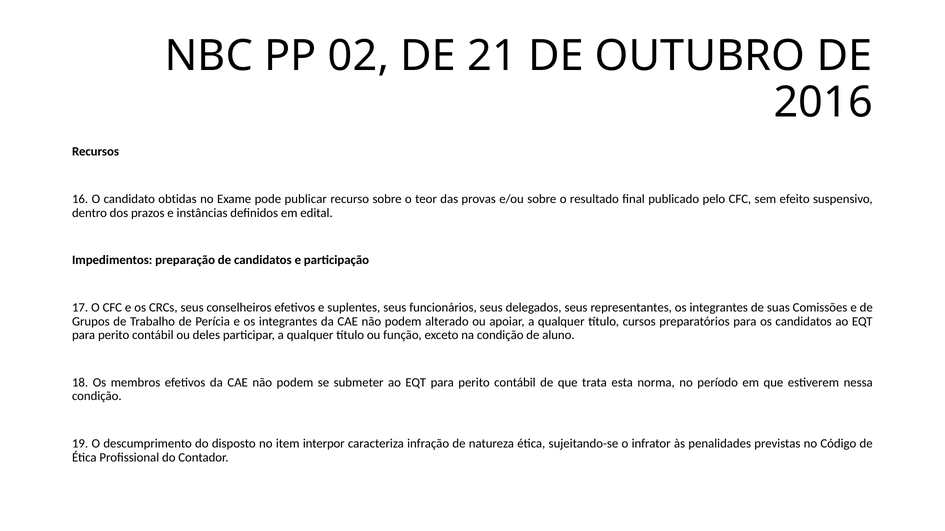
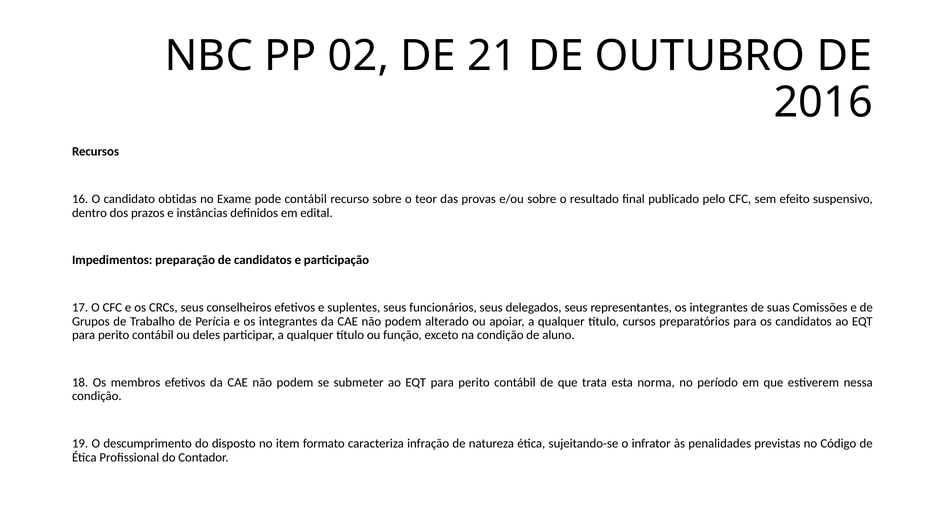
pode publicar: publicar -> contábil (306, 199)
interpor: interpor -> formato (324, 444)
